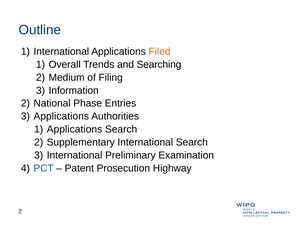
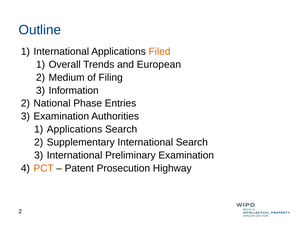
Searching: Searching -> European (159, 64)
Applications: Applications -> Examination (61, 116)
PCT colour: blue -> orange (44, 168)
